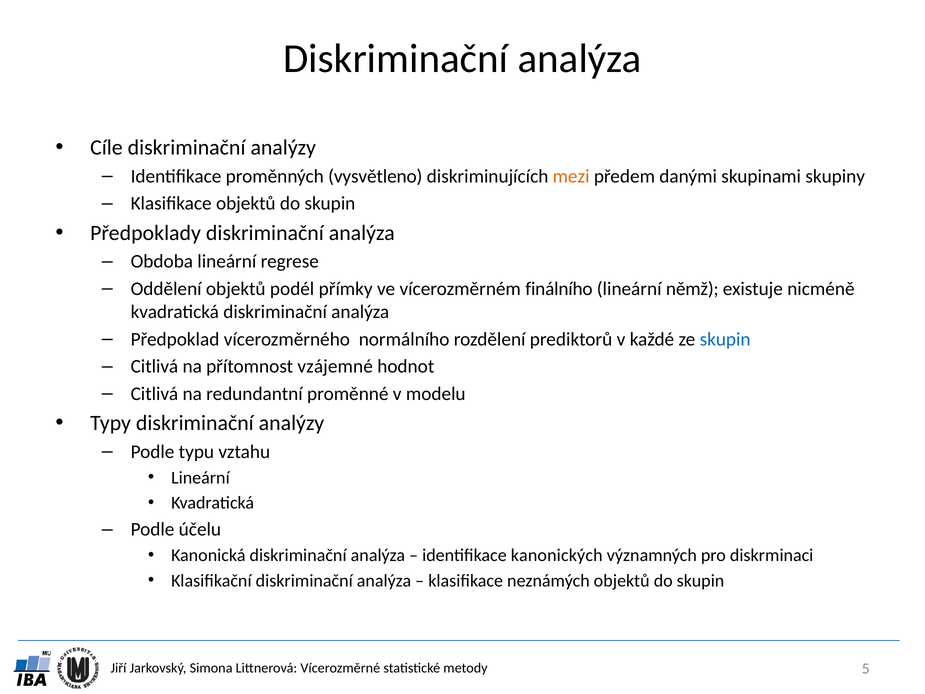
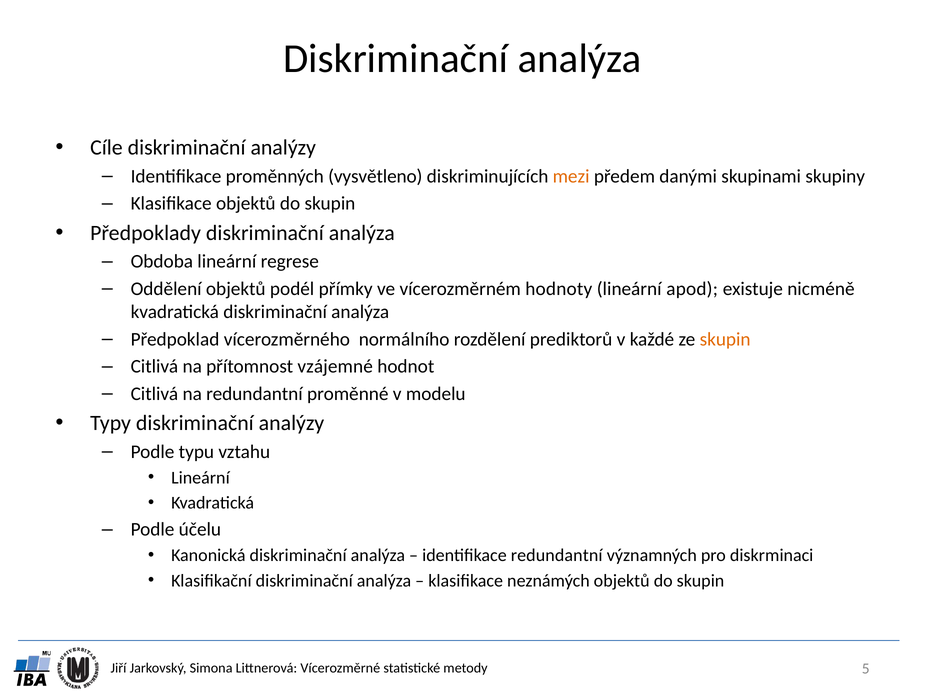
finálního: finálního -> hodnoty (559, 289)
němž: němž -> apod (692, 289)
skupin colour: blue -> orange (725, 339)
identifikace kanonických: kanonických -> redundantní (557, 555)
